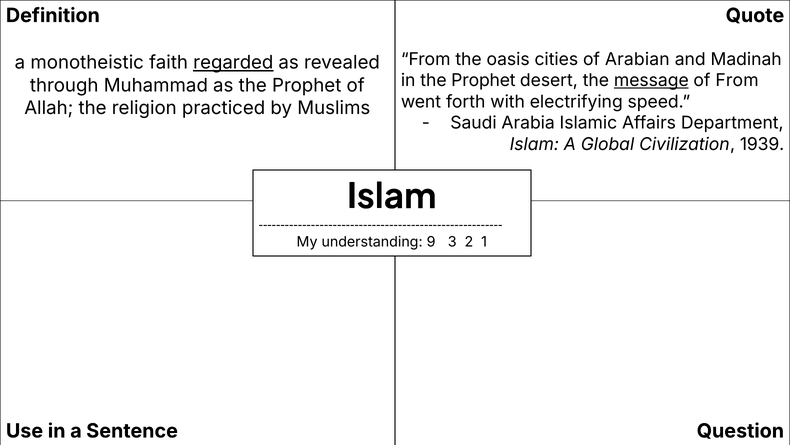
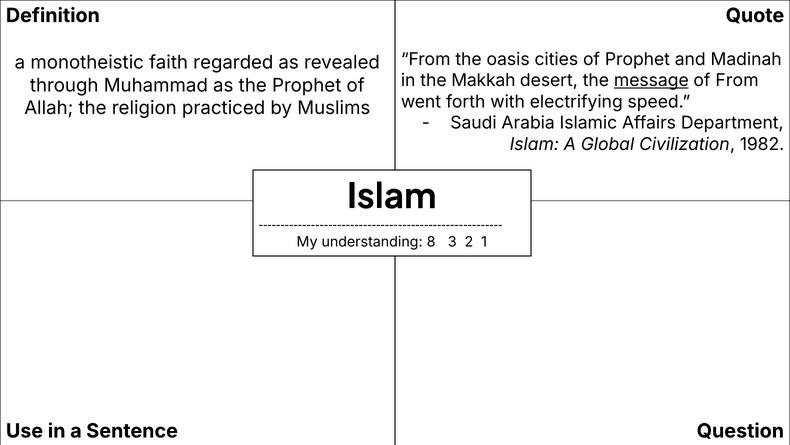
of Arabian: Arabian -> Prophet (637, 59)
regarded underline: present -> none (233, 63)
in the Prophet: Prophet -> Makkah (483, 80)
1939: 1939 -> 1982 (762, 144)
9: 9 -> 8 (431, 242)
